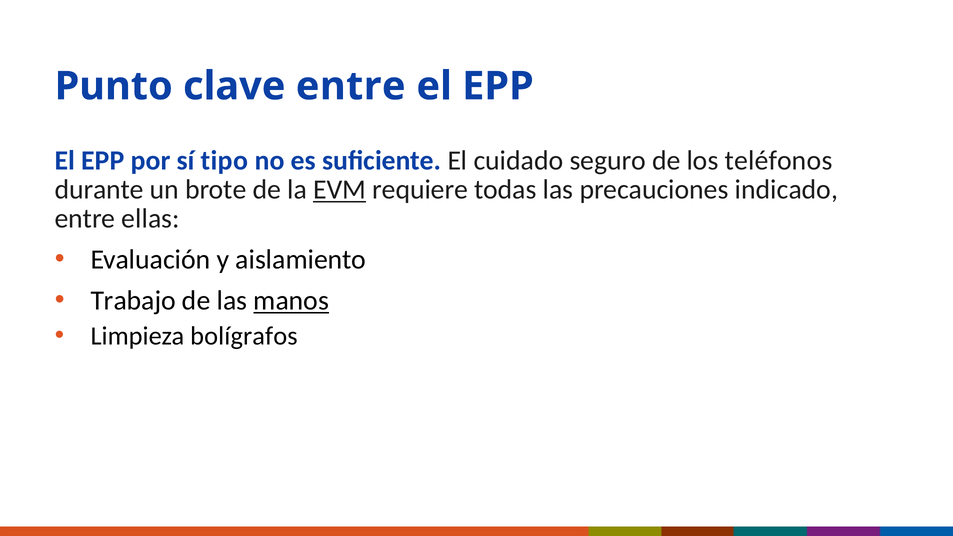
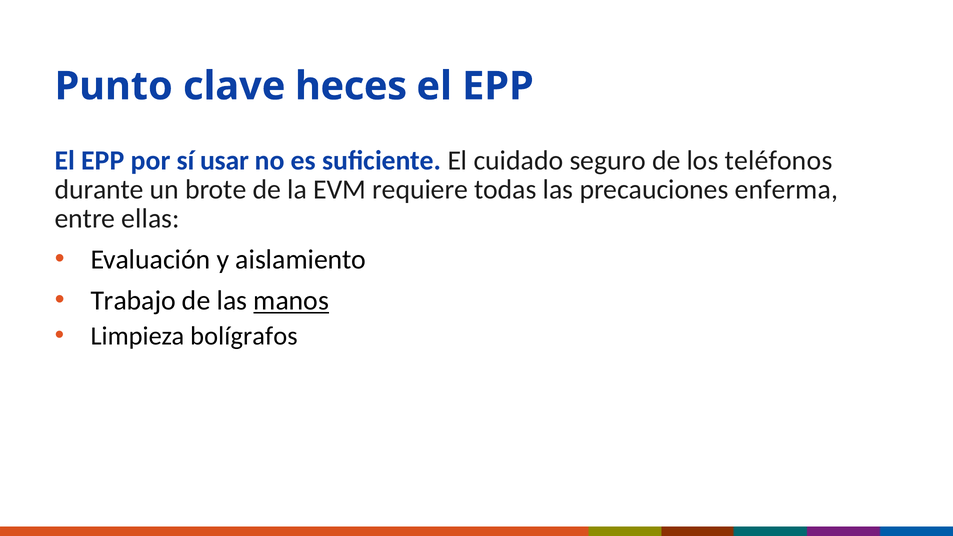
clave entre: entre -> heces (351, 86)
tipo: tipo -> usar (225, 161)
EVM underline: present -> none (340, 190)
indicado: indicado -> enferma (786, 190)
